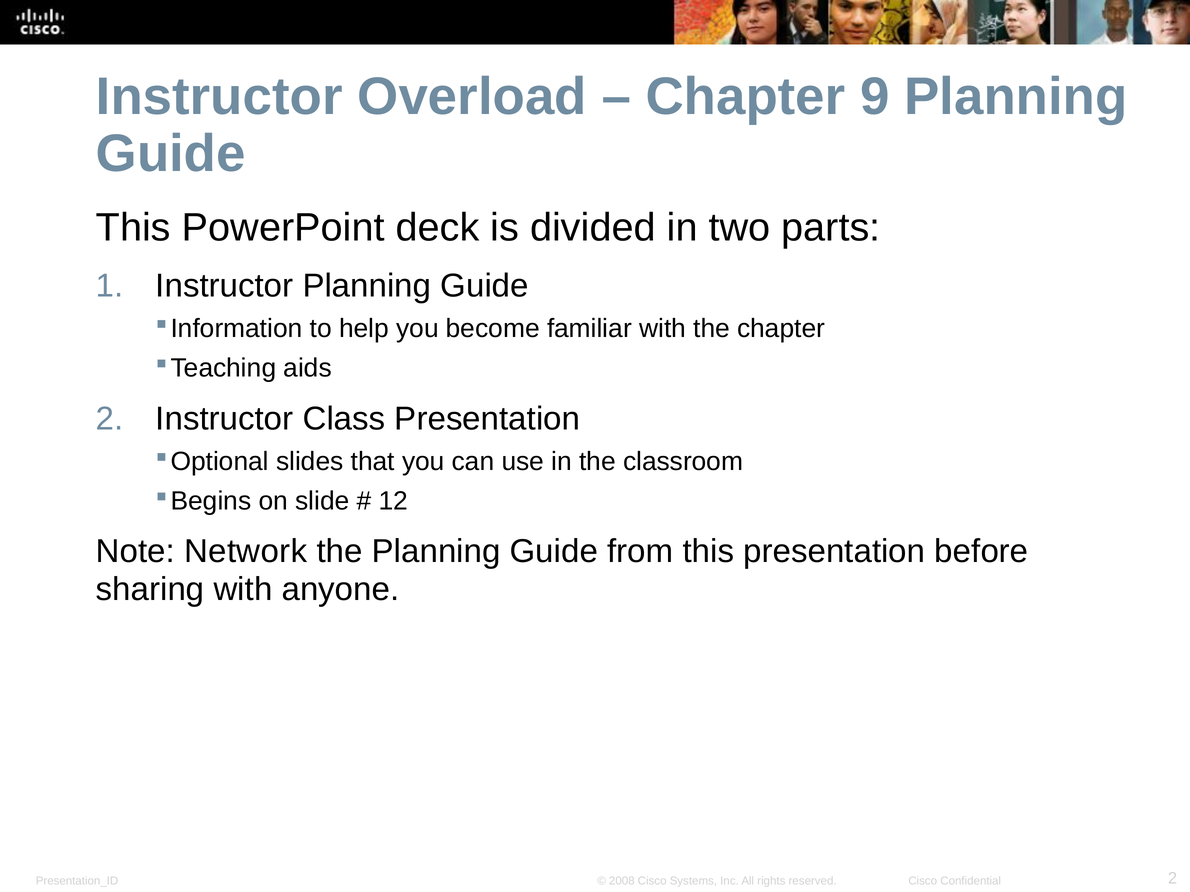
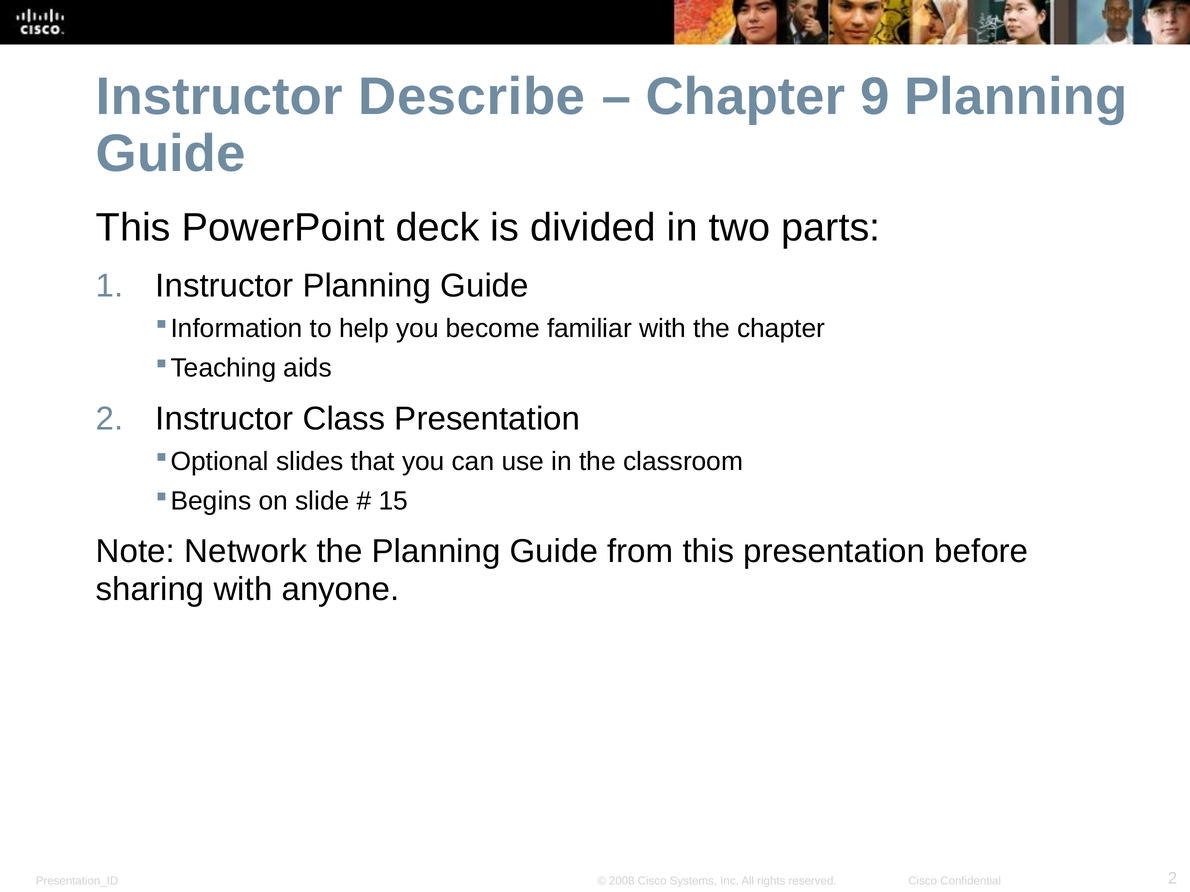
Overload: Overload -> Describe (472, 97)
12: 12 -> 15 (393, 501)
